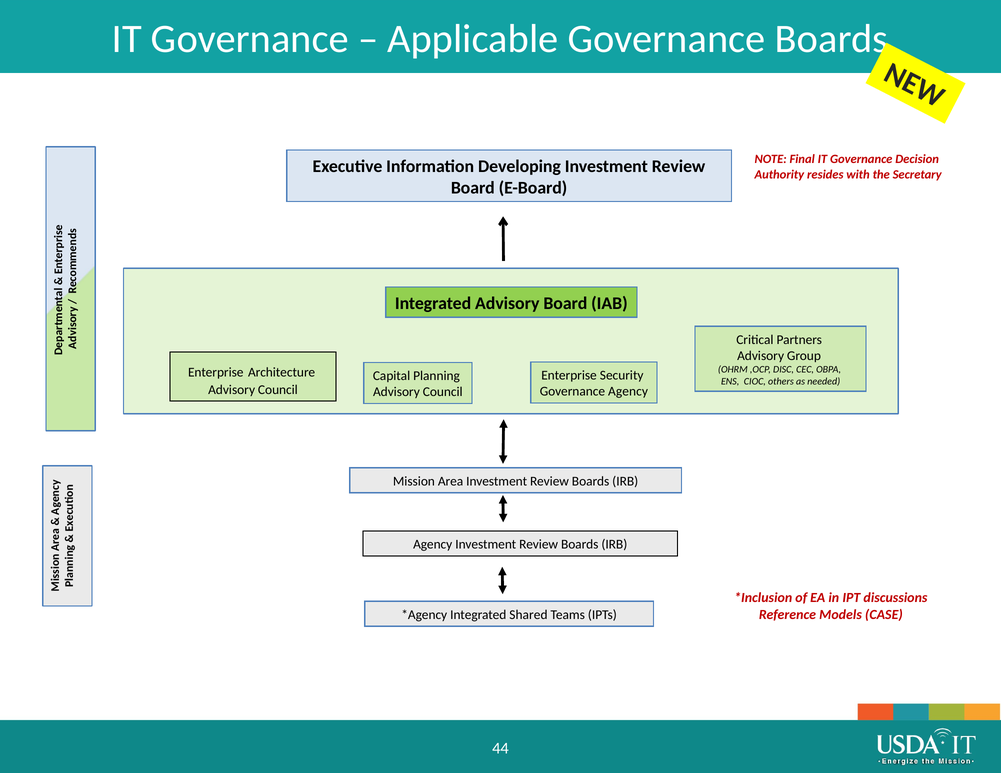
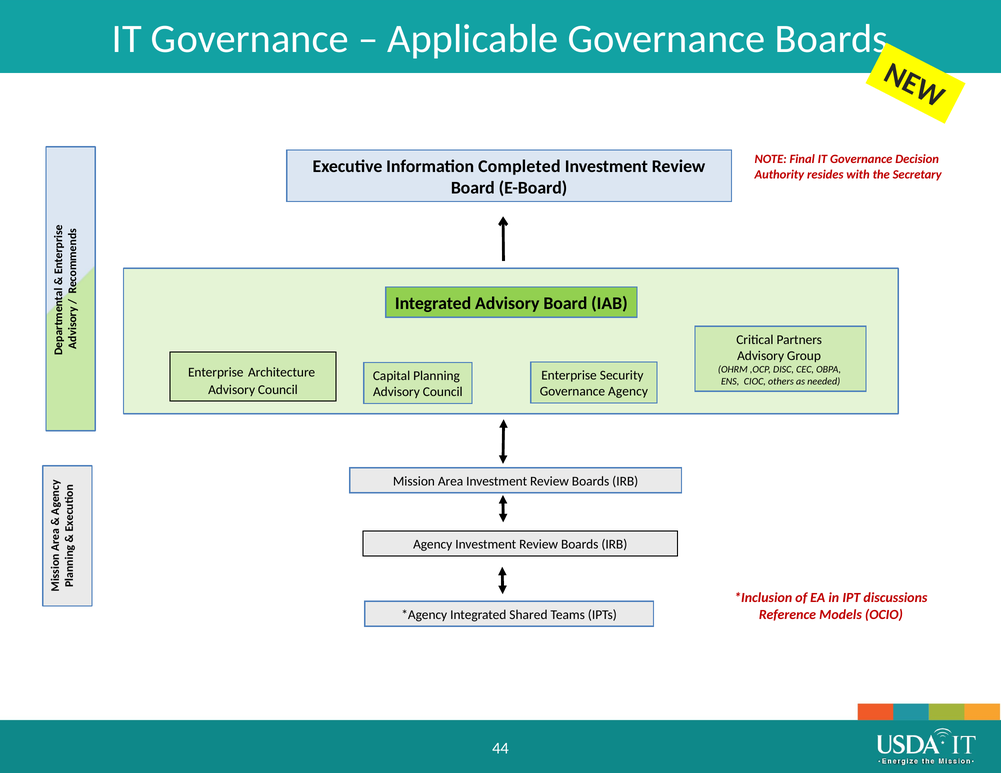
Developing: Developing -> Completed (519, 166)
CASE: CASE -> OCIO (884, 615)
